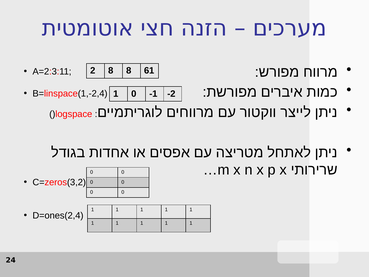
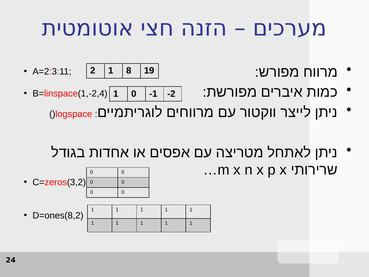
2 8: 8 -> 1 (111, 71)
61: 61 -> 19 (149, 71)
D=ones(2,4: D=ones(2,4 -> D=ones(8,2 (58, 215)
